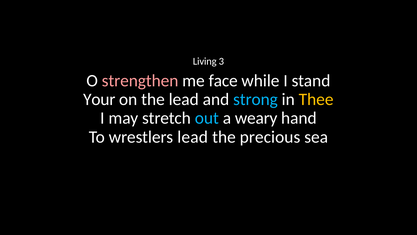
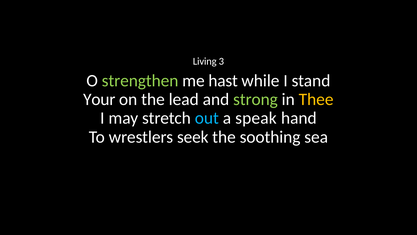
strengthen colour: pink -> light green (140, 81)
face: face -> hast (223, 81)
strong colour: light blue -> light green (255, 99)
weary: weary -> speak (256, 118)
wrestlers lead: lead -> seek (193, 137)
precious: precious -> soothing (270, 137)
